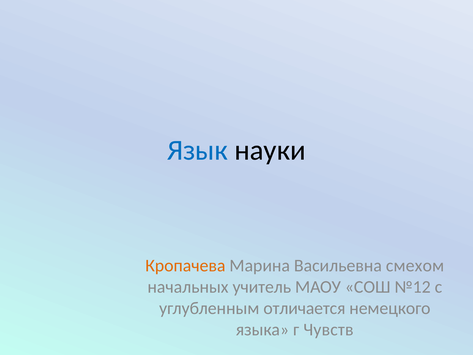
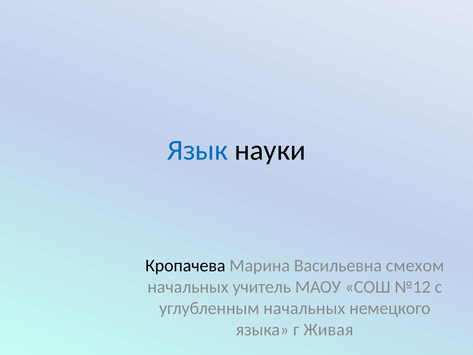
Кропачева colour: orange -> black (185, 266)
углубленным отличается: отличается -> начальных (304, 308)
Чувств: Чувств -> Живая (328, 329)
